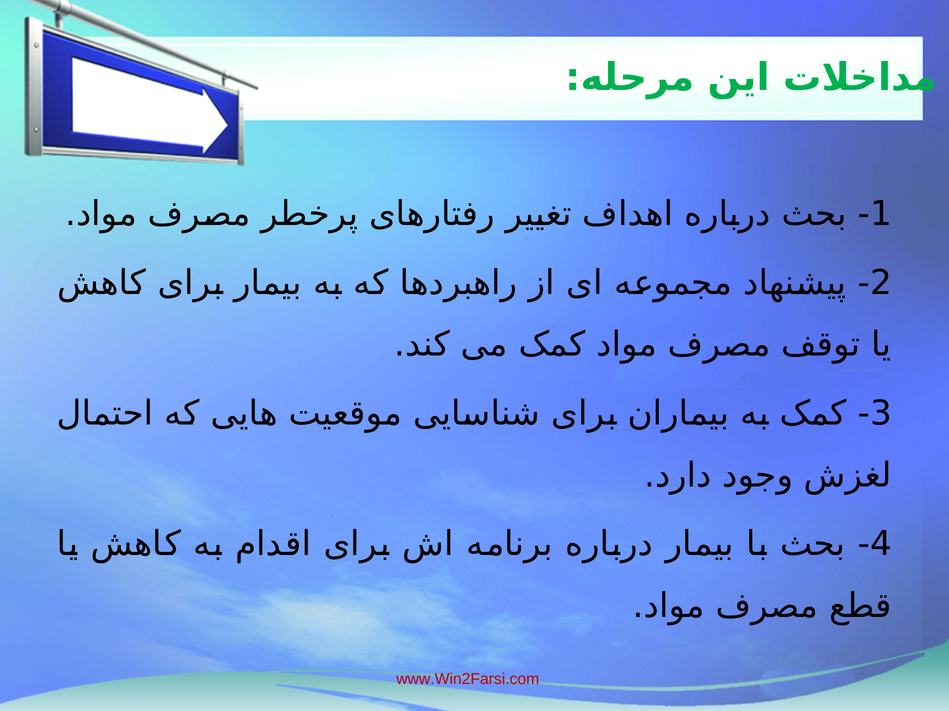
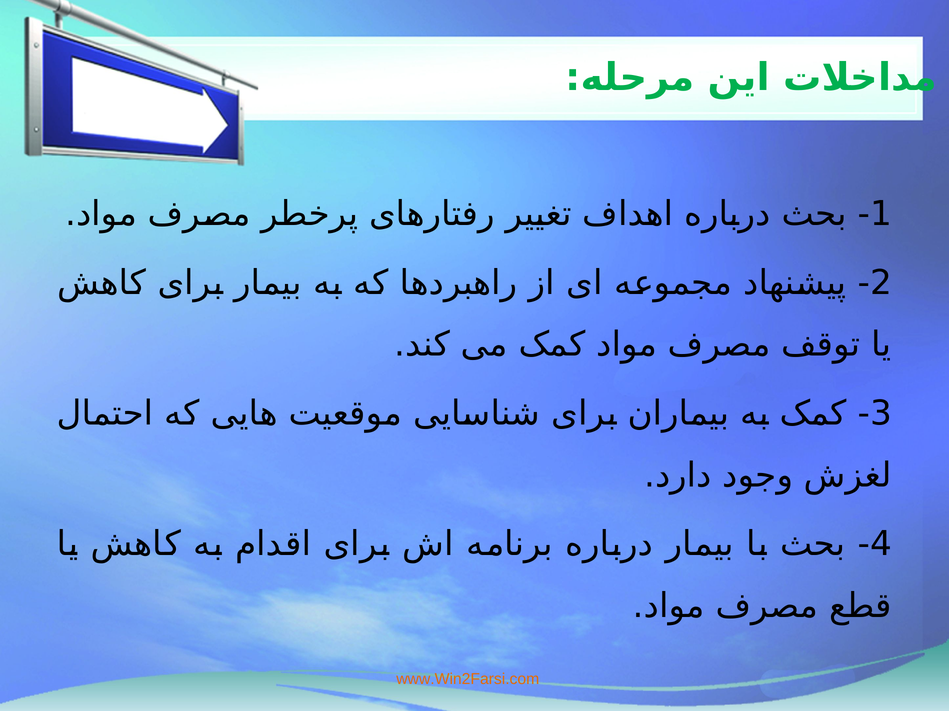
www.Win2Farsi.com colour: red -> orange (468, 680)
